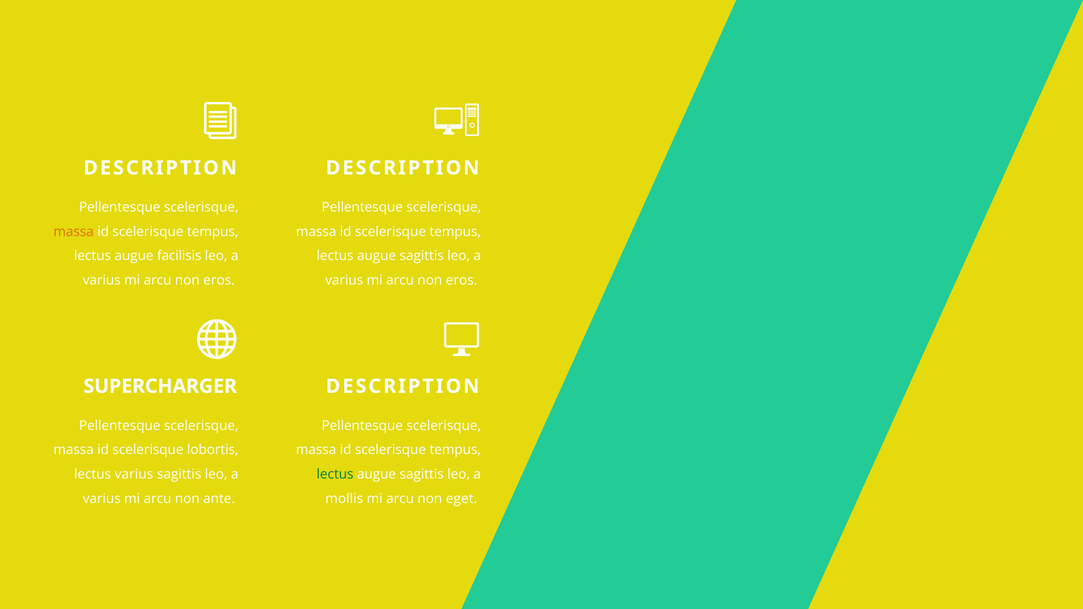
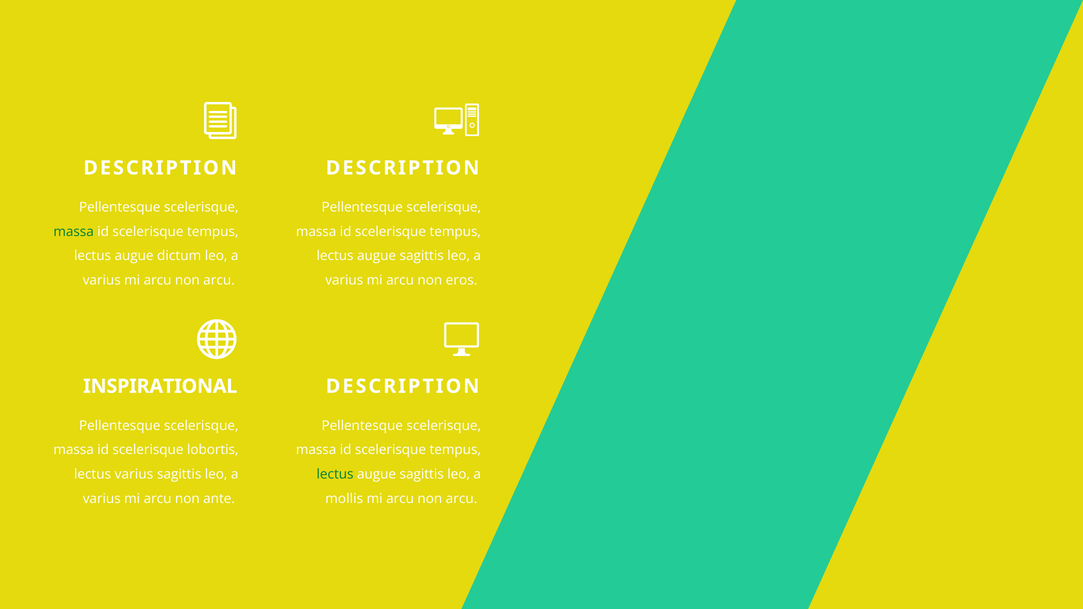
massa colour: orange -> green (74, 232)
facilisis: facilisis -> dictum (179, 256)
eros: eros -> arcu (219, 280)
SUPERCHARGER: SUPERCHARGER -> INSPIRATIONAL (160, 386)
eget: eget -> arcu (462, 499)
